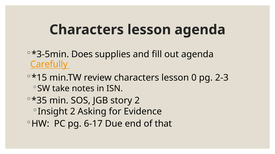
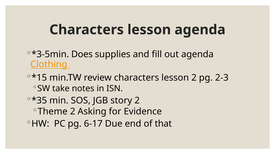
Carefully: Carefully -> Clothing (49, 65)
lesson 0: 0 -> 2 (194, 78)
Insight: Insight -> Theme (53, 112)
